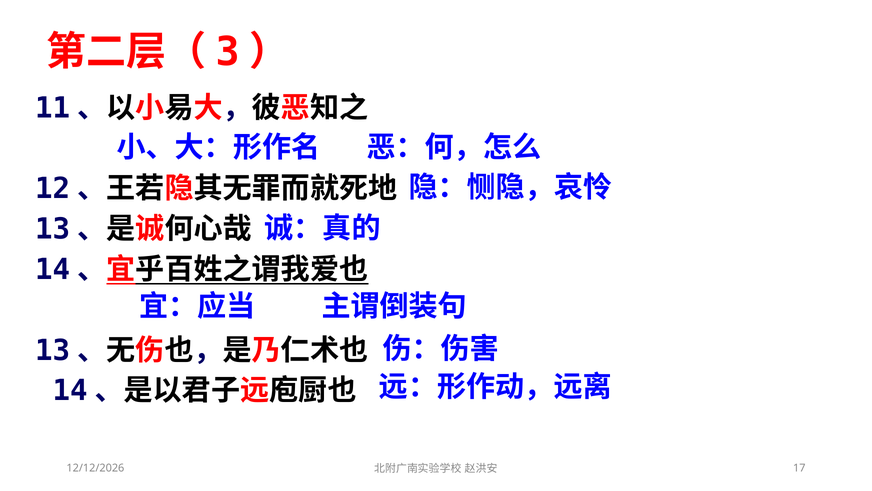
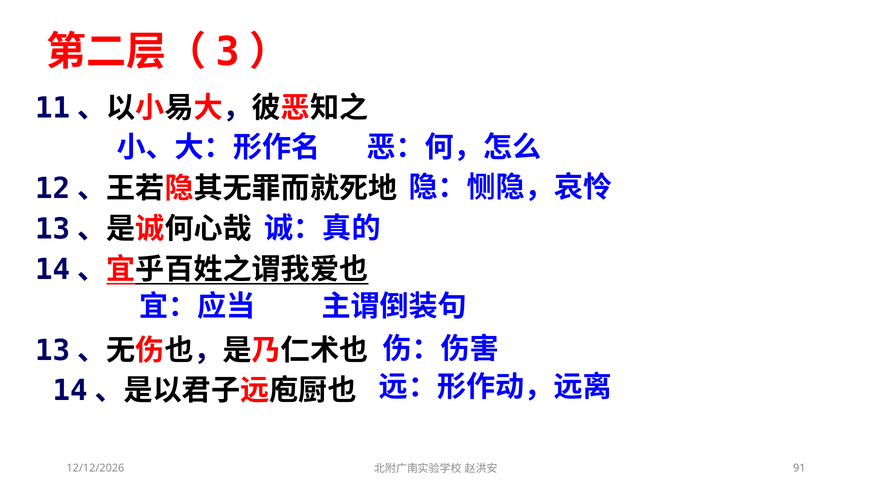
17: 17 -> 91 (799, 468)
